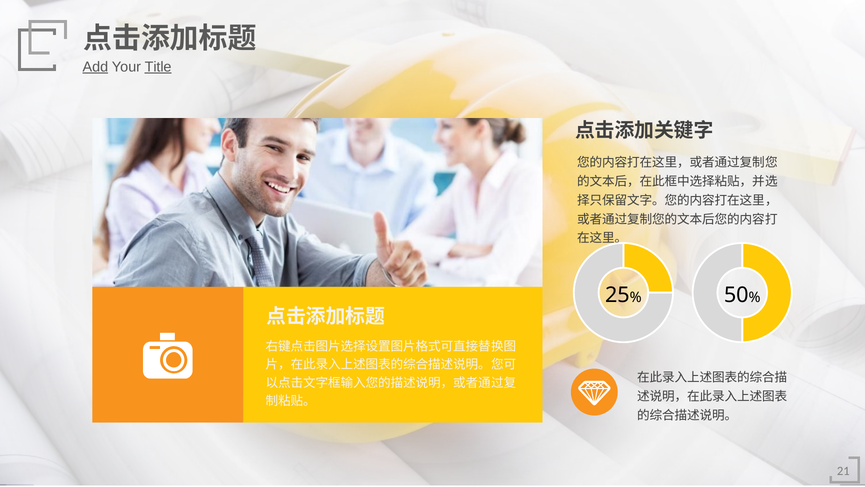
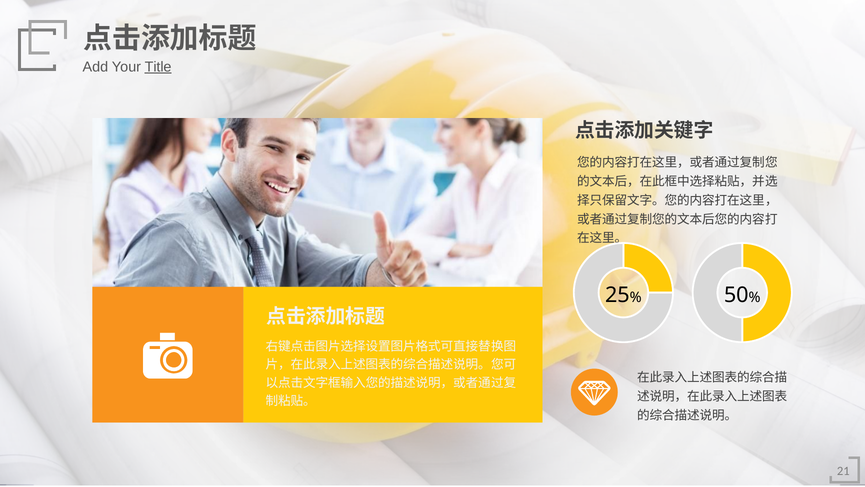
Add underline: present -> none (95, 67)
